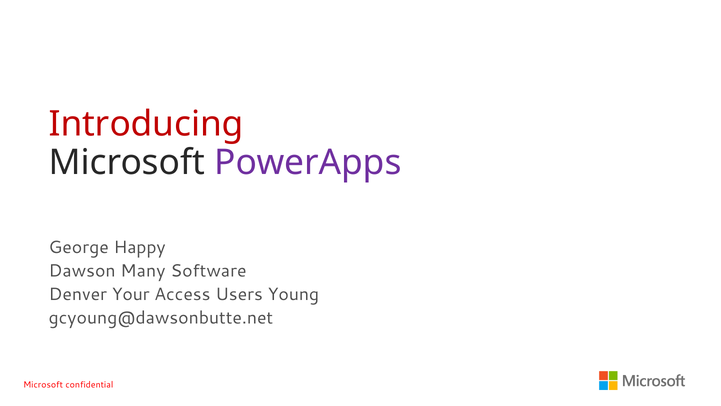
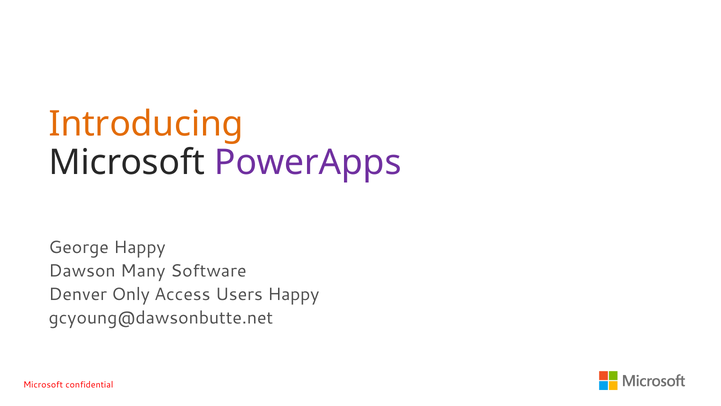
Introducing colour: red -> orange (146, 124)
Your: Your -> Only (131, 294)
Users Young: Young -> Happy (293, 294)
